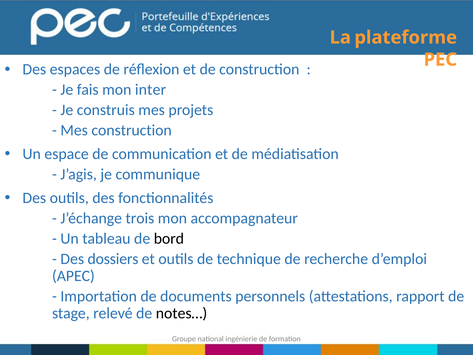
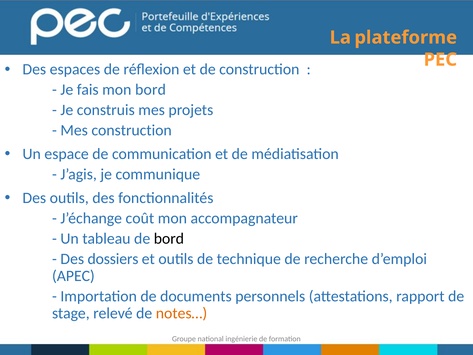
mon inter: inter -> bord (151, 90)
trois: trois -> coût (140, 218)
notes… colour: black -> orange (182, 313)
